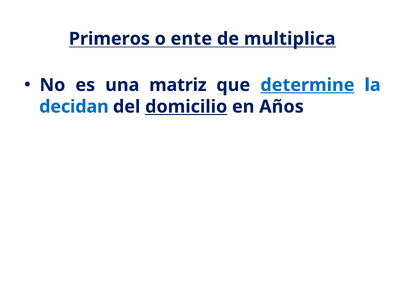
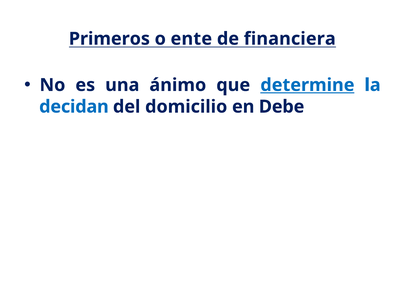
multiplica: multiplica -> financiera (290, 39)
matriz: matriz -> ánimo (178, 85)
domicilio underline: present -> none (186, 107)
Años: Años -> Debe (282, 107)
